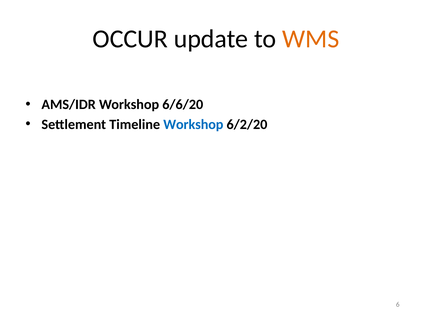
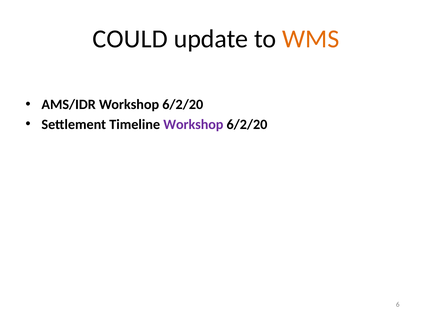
OCCUR: OCCUR -> COULD (130, 39)
AMS/IDR Workshop 6/6/20: 6/6/20 -> 6/2/20 (183, 104)
Workshop colour: blue -> purple (193, 124)
